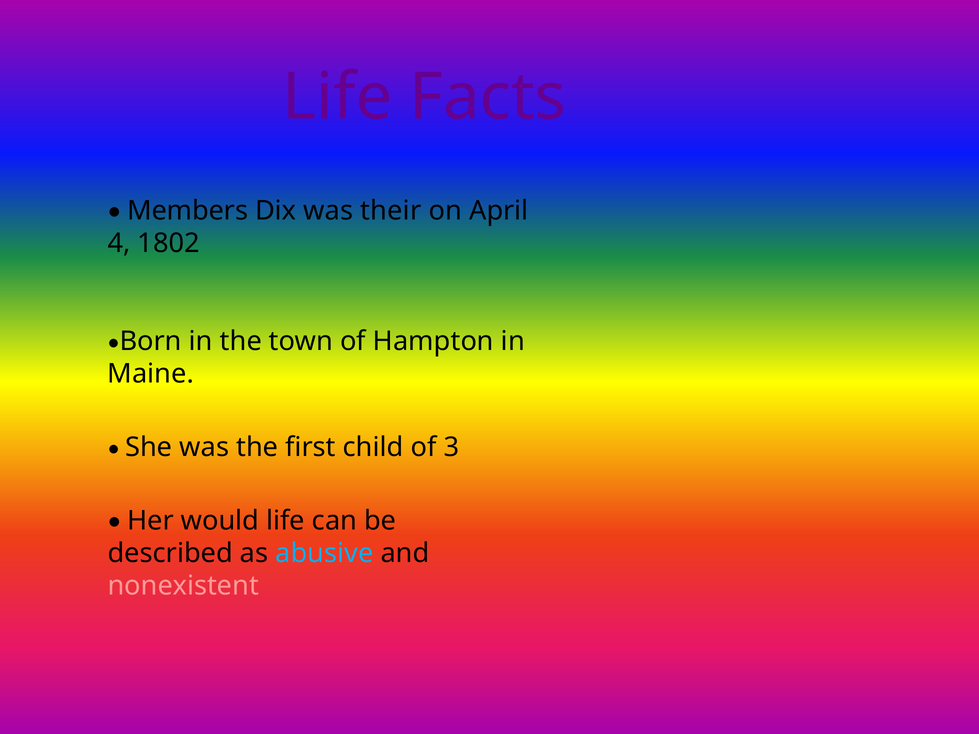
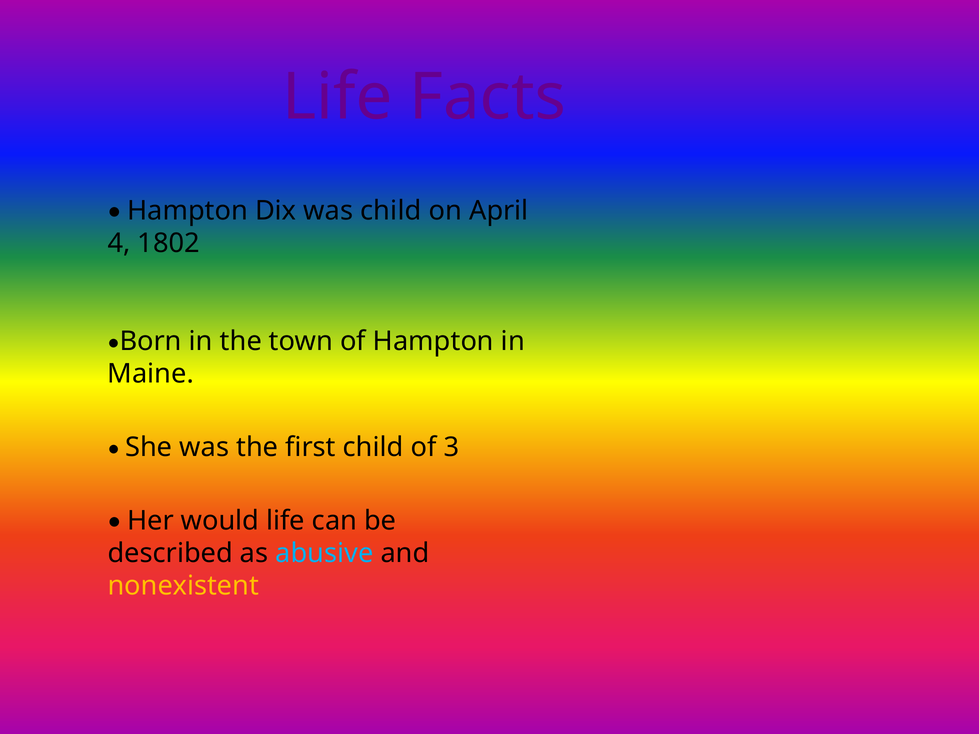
Members: Members -> Hampton (188, 211)
was their: their -> child (391, 211)
nonexistent colour: pink -> yellow (183, 586)
